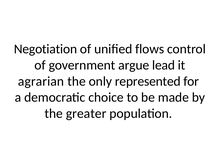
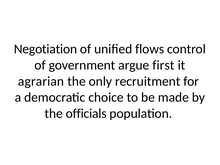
lead: lead -> first (163, 65)
represented: represented -> recruitment (148, 81)
greater: greater -> officials (86, 113)
